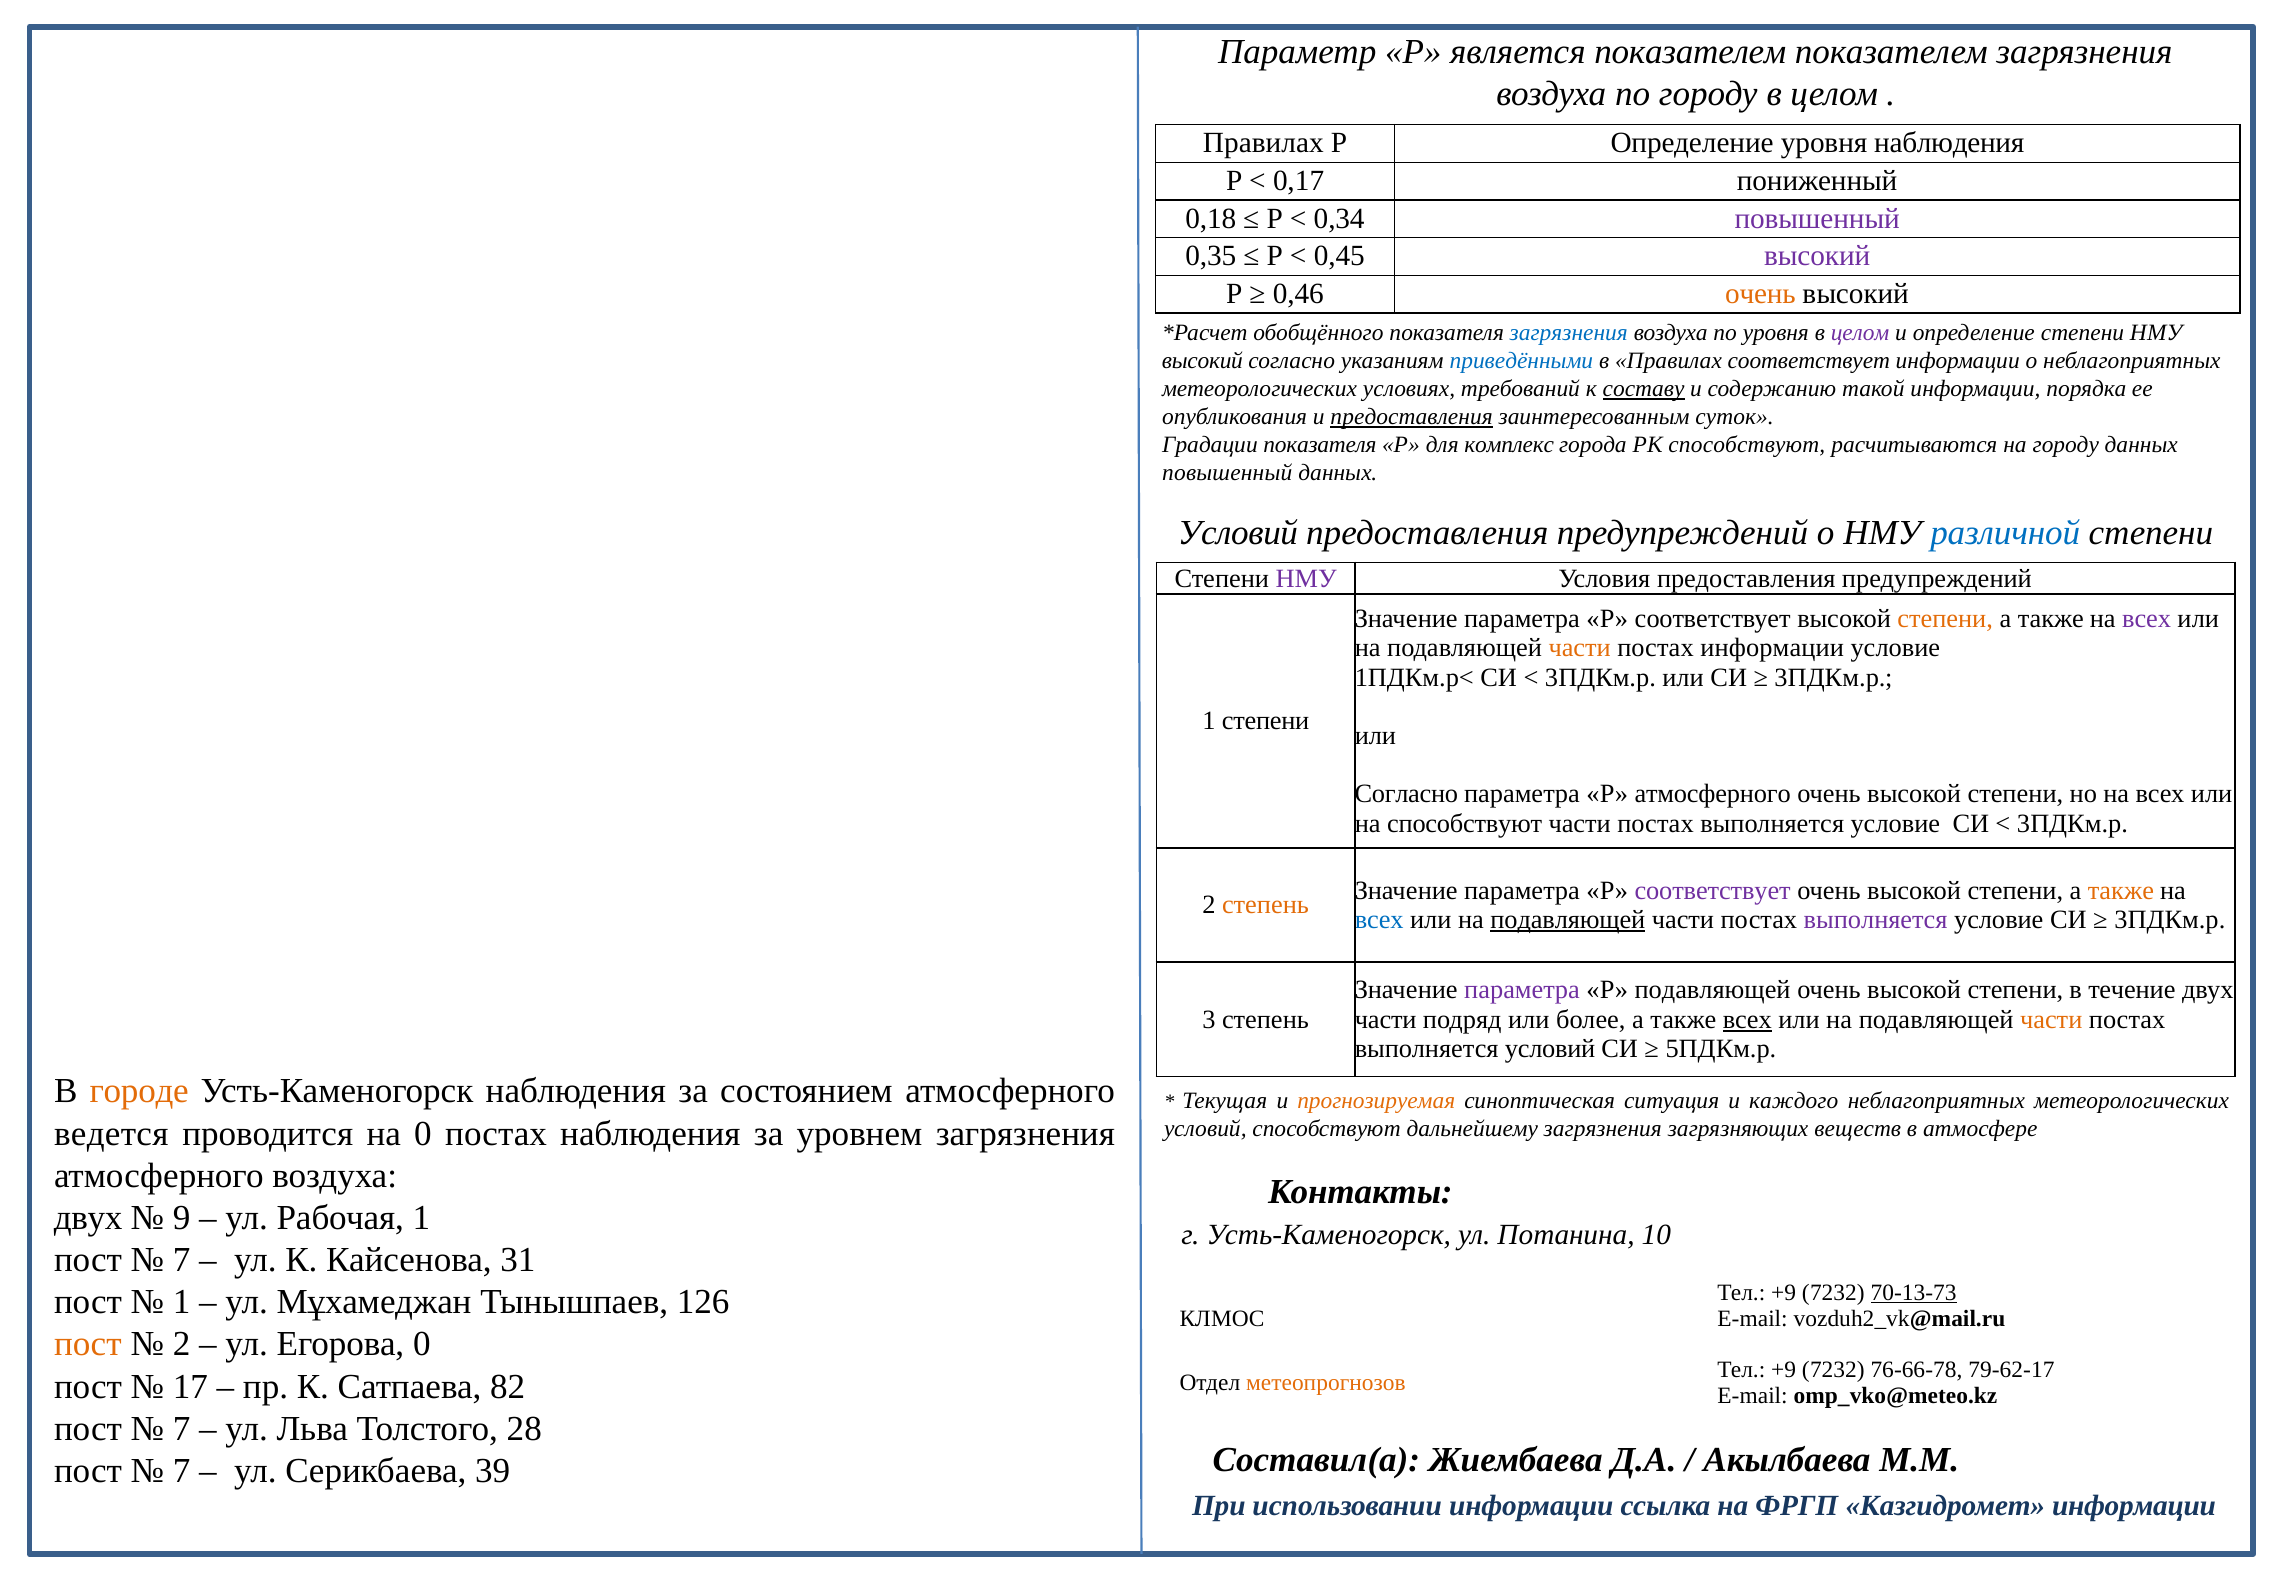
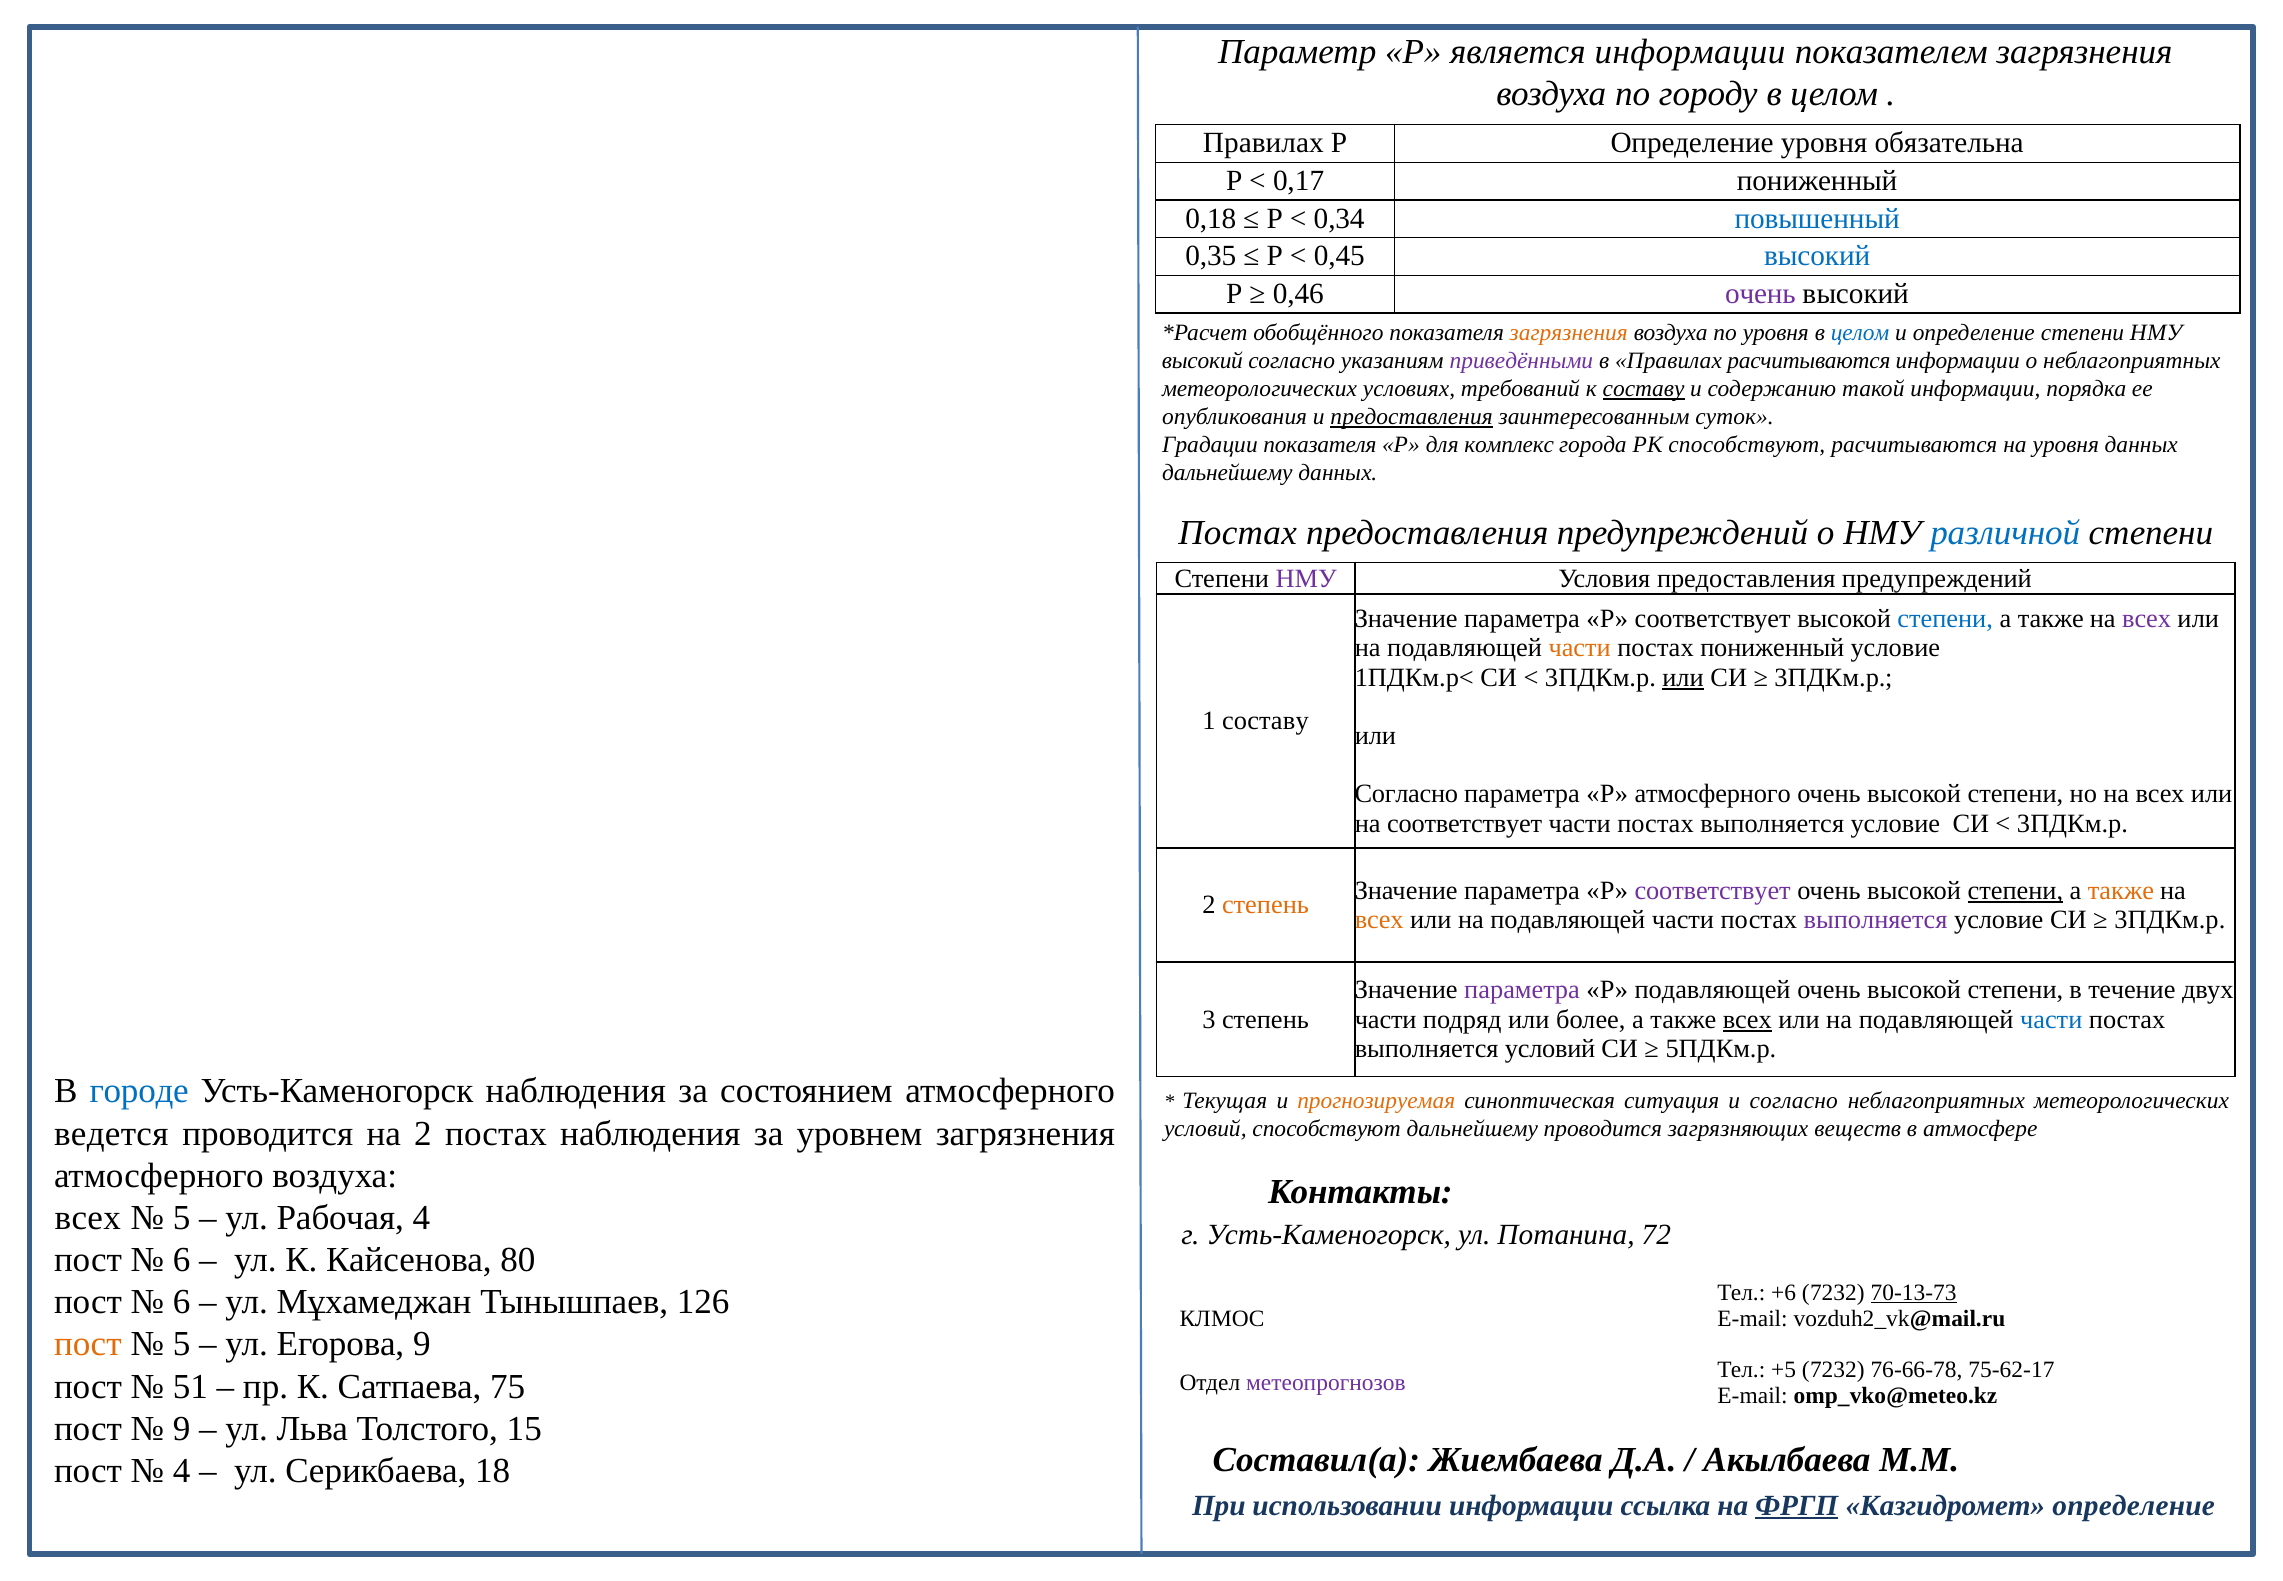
является показателем: показателем -> информации (1690, 52)
уровня наблюдения: наблюдения -> обязательна (1949, 143)
повышенный colour: purple -> blue (1817, 218)
высокий colour: purple -> blue (1817, 256)
очень colour: orange -> purple (1760, 294)
загрязнения colour: blue -> orange (1569, 333)
целом colour: purple -> blue (1860, 333)
приведёнными colour: blue -> purple (1521, 361)
Правилах соответствует: соответствует -> расчитываются (1809, 361)
на городу: городу -> уровня (2066, 445)
повышенный: повышенный -> дальнейшему (1227, 473)
Условий: Условий -> Постах (1238, 533)
степени colour: orange -> blue (1945, 619)
постах информации: информации -> пониженный (1772, 648)
или underline: none -> present (1683, 677)
1 степени: степени -> составу (1265, 721)
на способствуют: способствуют -> соответствует (1465, 823)
степени underline: none -> present (2015, 890)
всех colour: blue -> orange (1379, 920)
подавляющей underline: present -> none (1568, 920)
части colour: orange -> blue (2051, 1019)
городе colour: orange -> blue (139, 1091)
и каждого: каждого -> согласно (1794, 1101)
на 0: 0 -> 2 (423, 1133)
дальнейшему загрязнения: загрязнения -> проводится (1603, 1129)
двух: двух -> всех (88, 1217)
9: 9 -> 5 (182, 1217)
Рабочая 1: 1 -> 4 (422, 1217)
10: 10 -> 72 (1656, 1234)
7: 7 -> 6 (182, 1260)
31: 31 -> 80 (518, 1260)
+9: +9 -> +6 (1784, 1292)
1: 1 -> 6 (182, 1302)
2: 2 -> 5 (182, 1344)
Егорова 0: 0 -> 9 (422, 1344)
+9: +9 -> +5 (1784, 1370)
79-62-17: 79-62-17 -> 75-62-17 (2011, 1370)
17: 17 -> 51 (190, 1386)
82: 82 -> 75 (508, 1386)
метеопрогнозов colour: orange -> purple (1326, 1383)
7: 7 -> 9 (182, 1428)
28: 28 -> 15 (524, 1428)
7: 7 -> 4 (182, 1470)
39: 39 -> 18 (493, 1470)
ФРГП underline: none -> present (1797, 1505)
Казгидромет информации: информации -> определение (2134, 1505)
